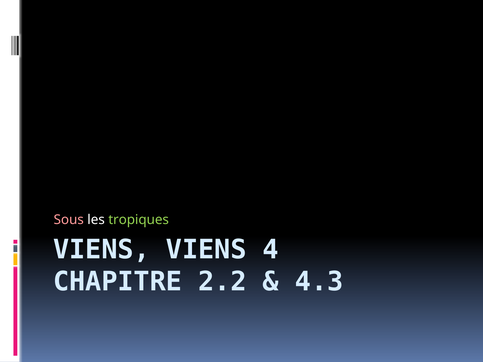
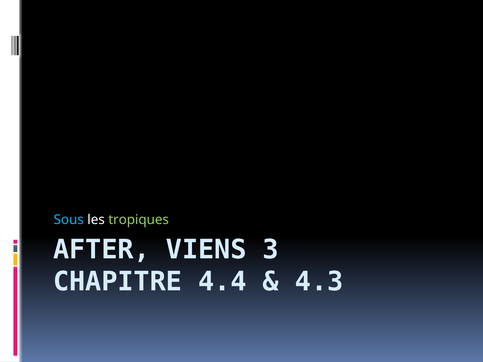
Sous colour: pink -> light blue (69, 220)
VIENS: VIENS -> AFTER (101, 250)
4: 4 -> 3 (271, 250)
2.2: 2.2 -> 4.4 (222, 282)
